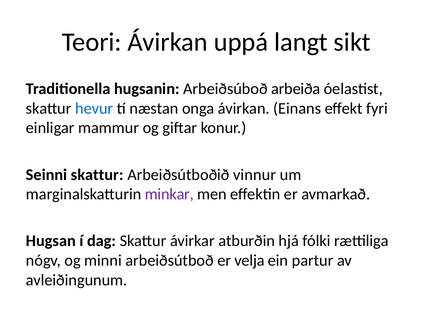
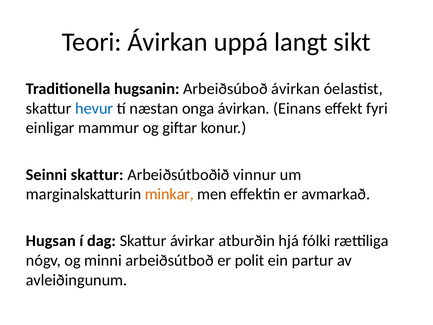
Arbeiðsúboð arbeiða: arbeiða -> ávirkan (296, 89)
minkar colour: purple -> orange (169, 194)
velja: velja -> polit (249, 260)
